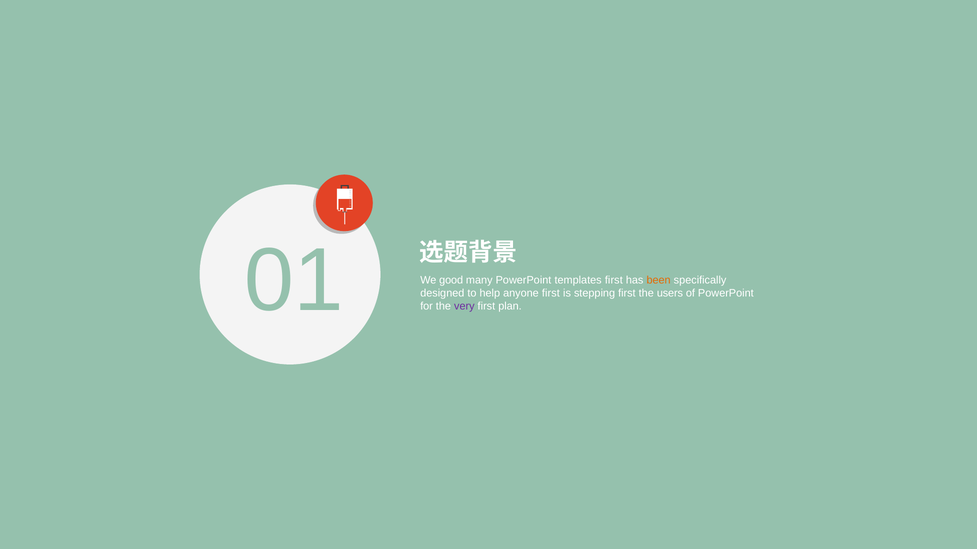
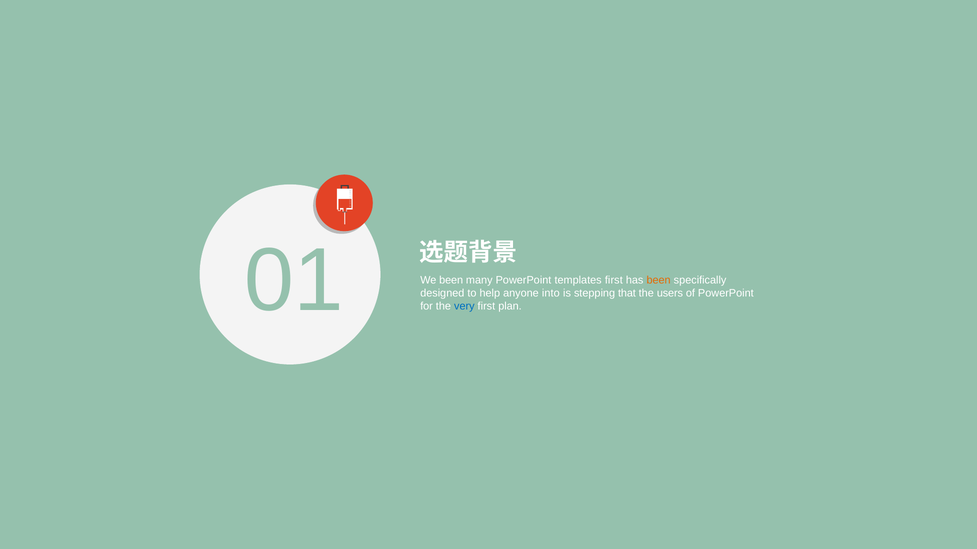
We good: good -> been (451, 281)
anyone first: first -> into (551, 294)
stepping first: first -> that (627, 294)
very colour: purple -> blue (464, 307)
